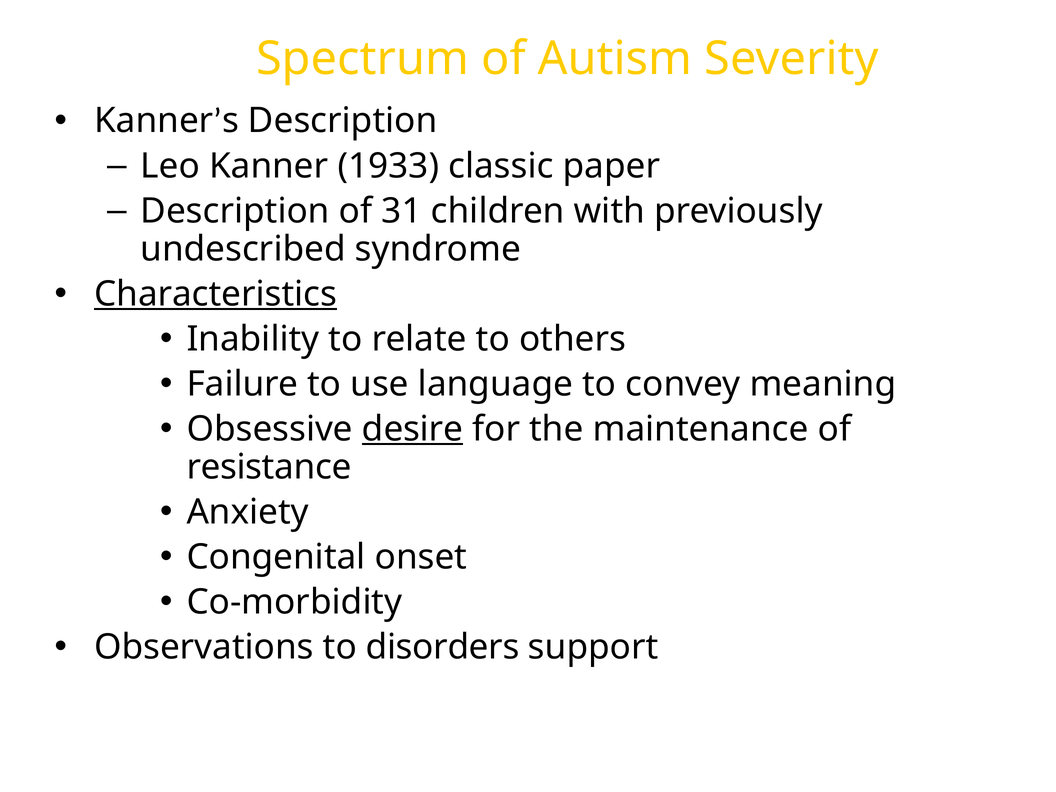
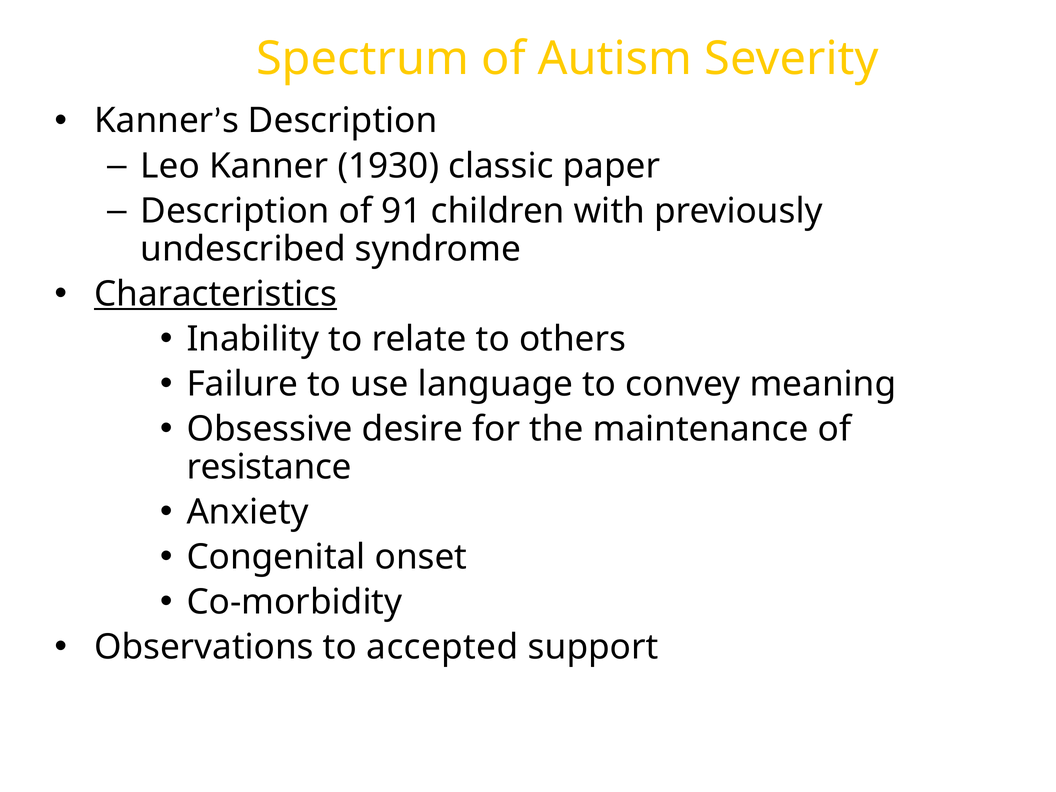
1933: 1933 -> 1930 (388, 166)
31: 31 -> 91 (402, 211)
desire underline: present -> none (413, 429)
disorders: disorders -> accepted (442, 647)
